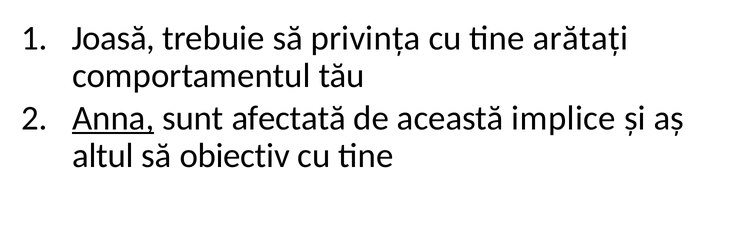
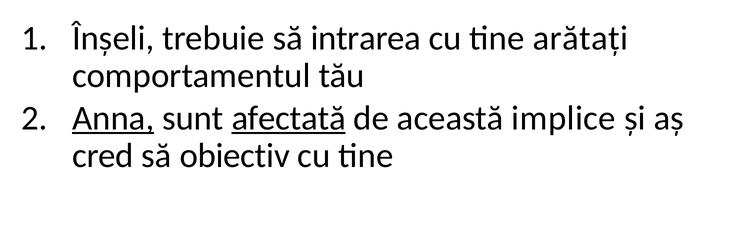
Joasă: Joasă -> Înșeli (113, 38)
privința: privința -> intrarea (366, 38)
afectată underline: none -> present (289, 118)
altul: altul -> cred (103, 156)
